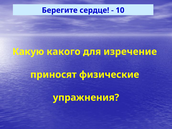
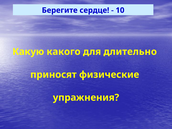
изречение: изречение -> длительно (130, 52)
